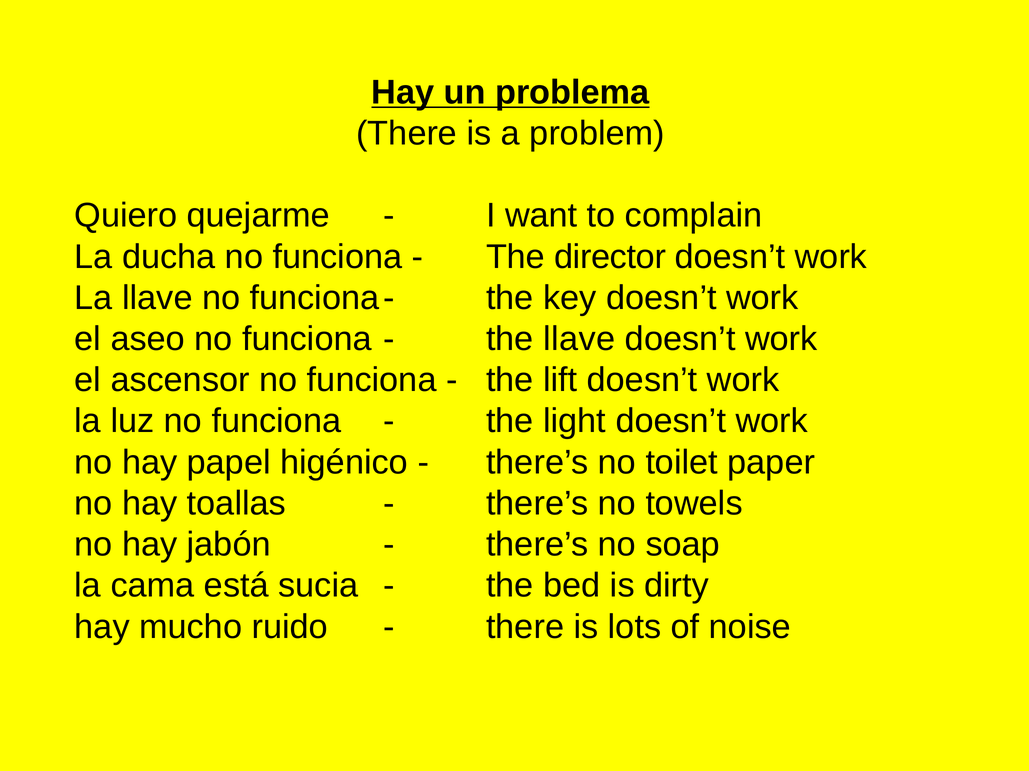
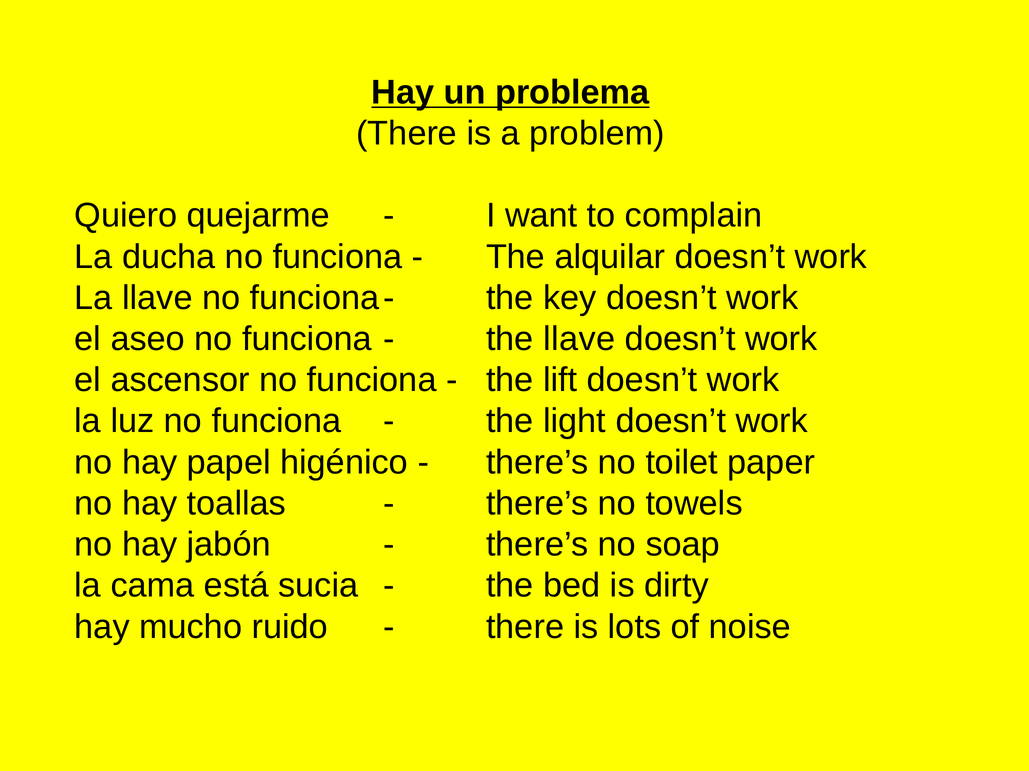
director: director -> alquilar (610, 257)
